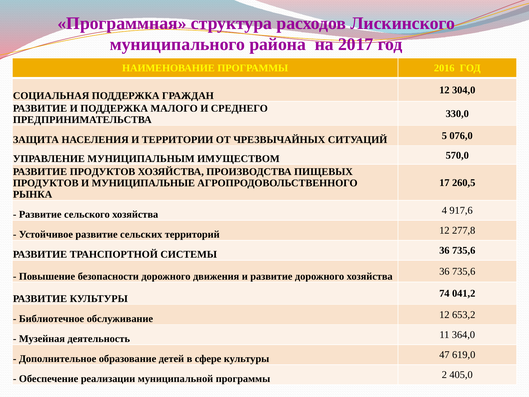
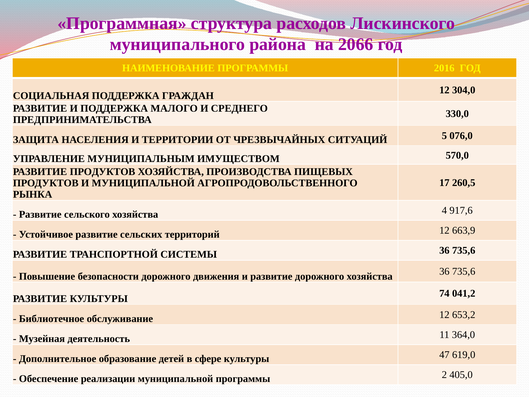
2017: 2017 -> 2066 (356, 44)
И МУНИЦИПАЛЬНЫЕ: МУНИЦИПАЛЬНЫЕ -> МУНИЦИПАЛЬНОЙ (143, 183)
277,8: 277,8 -> 663,9 (464, 230)
